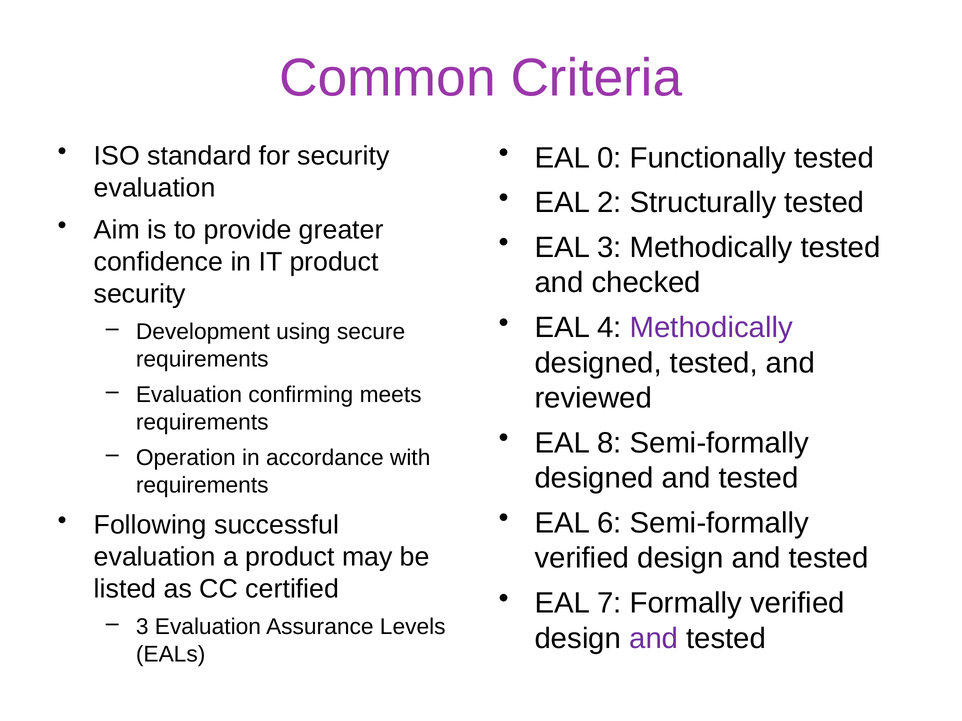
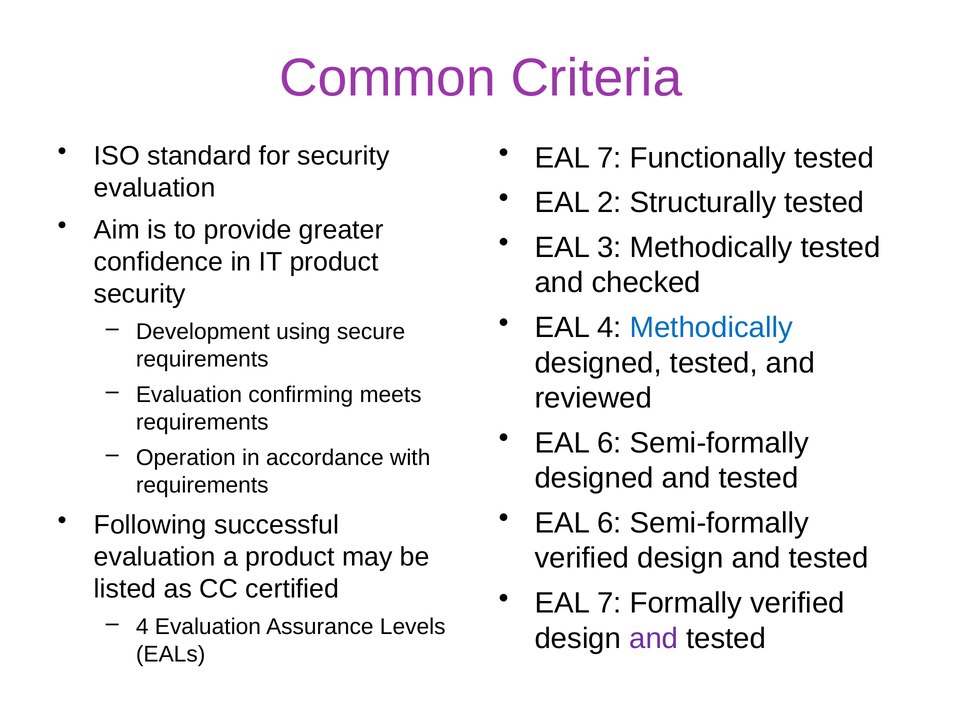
0: 0 -> 7 (609, 158)
Methodically colour: purple -> blue (711, 328)
8: 8 -> 6 (609, 443)
3: 3 -> 4 (142, 627)
